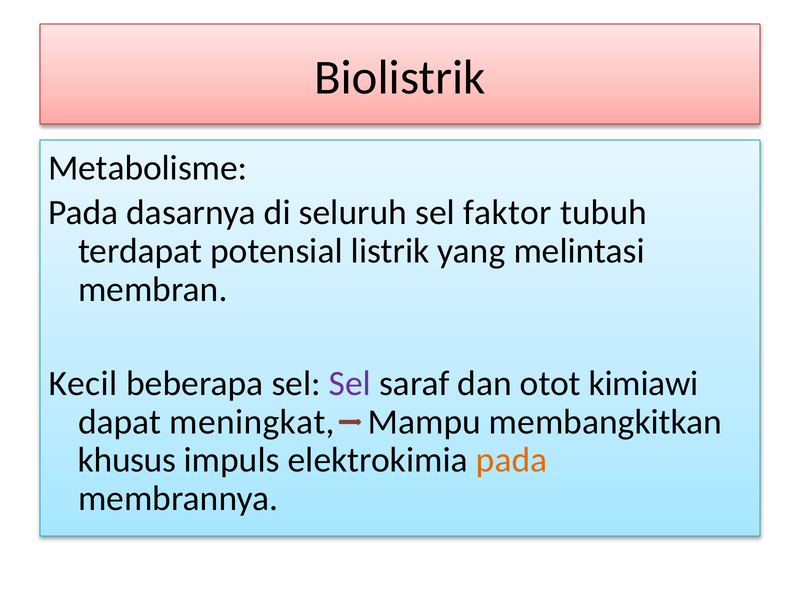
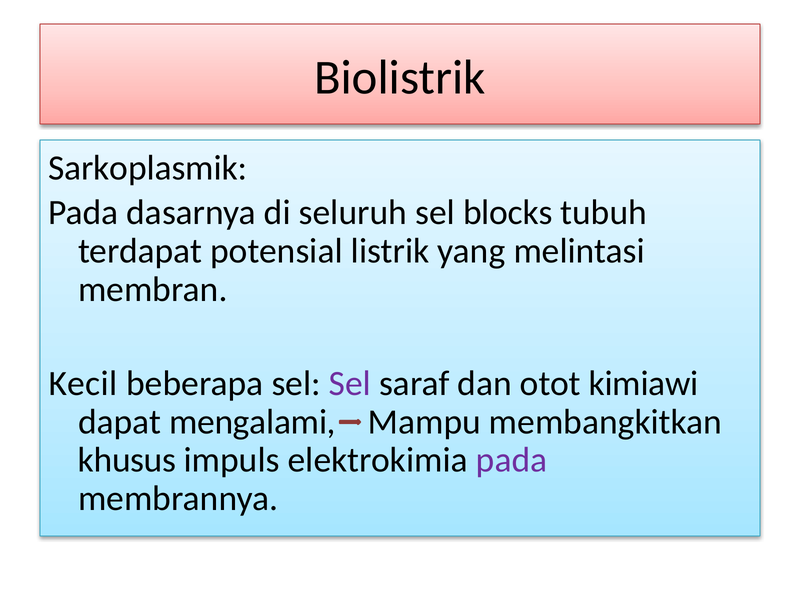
Metabolisme: Metabolisme -> Sarkoplasmik (148, 168)
faktor: faktor -> blocks (508, 213)
meningkat: meningkat -> mengalami (252, 422)
pada colour: orange -> purple (512, 460)
